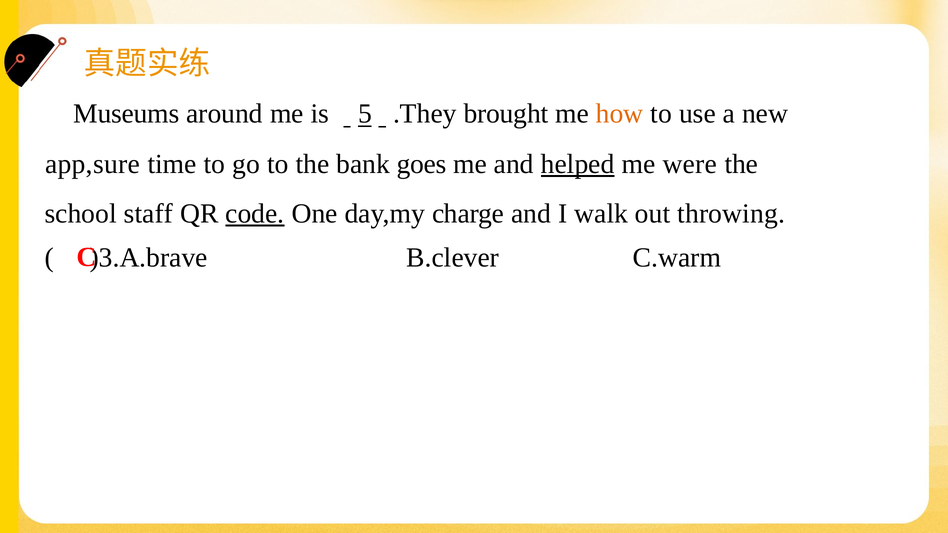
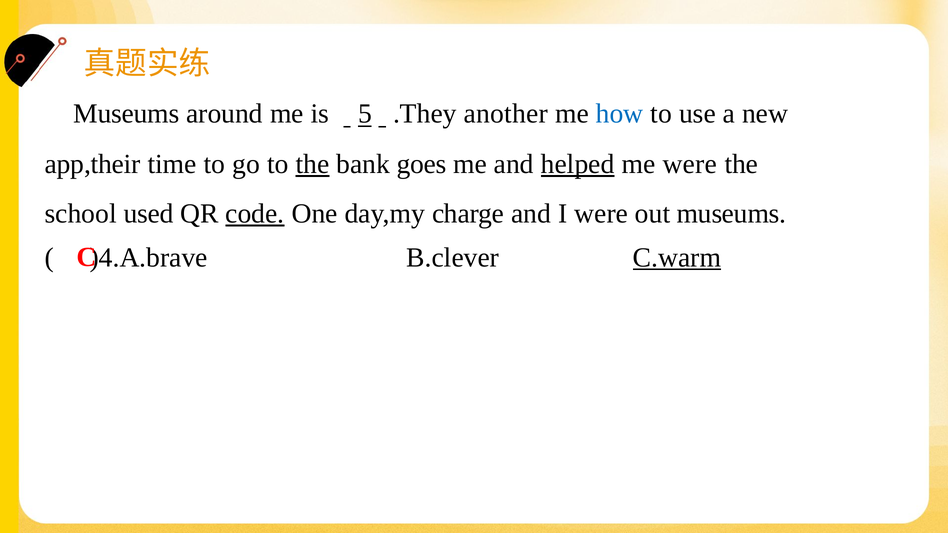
brought: brought -> another (506, 114)
how colour: orange -> blue (620, 114)
app,sure: app,sure -> app,their (93, 164)
the underline: none -> present (312, 164)
staff: staff -> used (149, 214)
I walk: walk -> were (601, 214)
out throwing: throwing -> museums (731, 214)
)3.A.brave: )3.A.brave -> )4.A.brave (149, 257)
C.warm underline: none -> present (677, 257)
